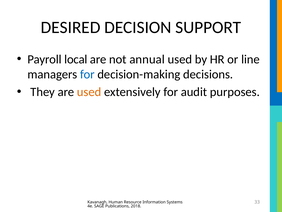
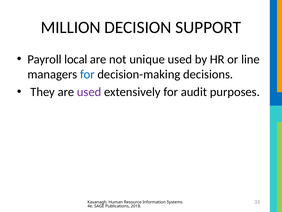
DESIRED: DESIRED -> MILLION (71, 27)
annual: annual -> unique (147, 59)
used colour: orange -> purple (89, 92)
